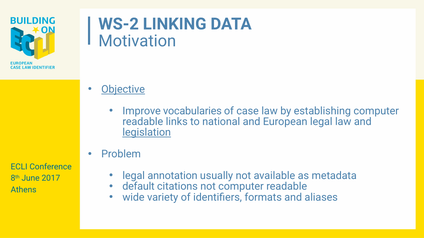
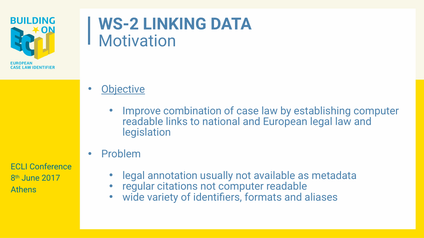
vocabularies: vocabularies -> combination (192, 111)
legislation underline: present -> none (147, 133)
default: default -> regular (138, 187)
